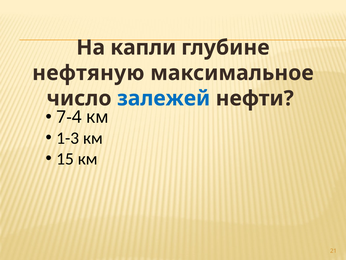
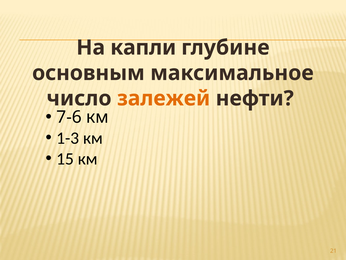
нефтяную: нефтяную -> основным (88, 73)
залежей colour: blue -> orange (164, 98)
7-4: 7-4 -> 7-6 (69, 117)
